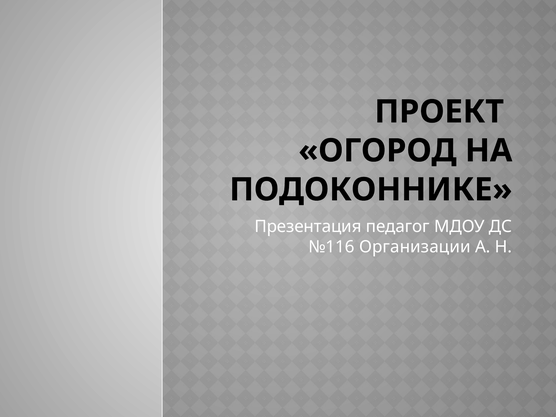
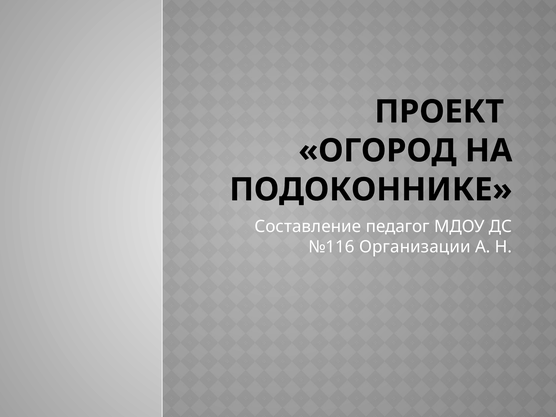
Презентация: Презентация -> Составление (308, 227)
